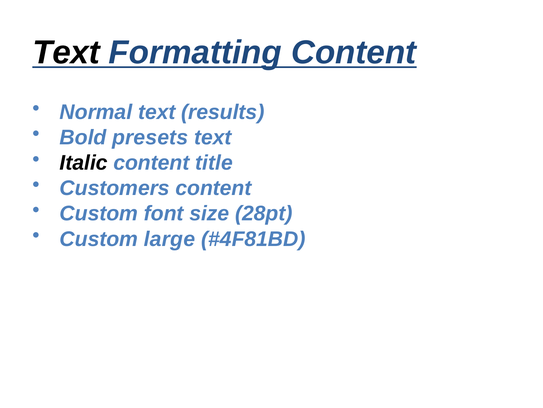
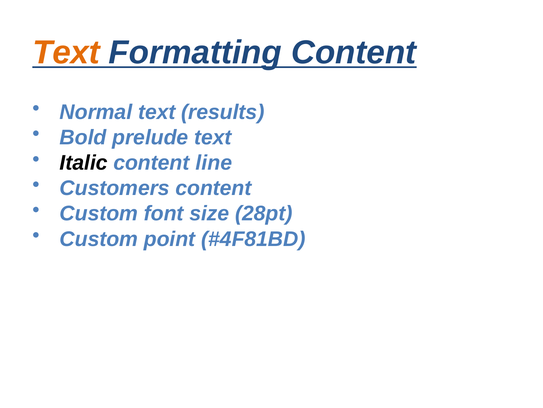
Text colour: black -> orange (66, 53)
presets: presets -> prelude (150, 137)
title: title -> line (214, 163)
large: large -> point (170, 239)
